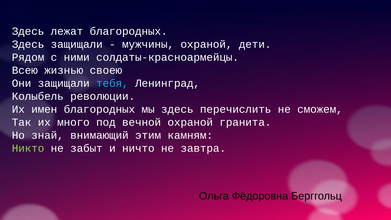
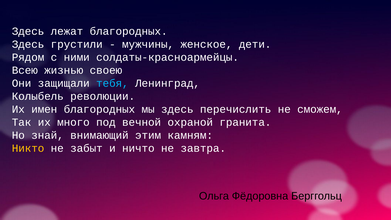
Здесь защищали: защищали -> грустили (77, 44)
мужчины охраной: охраной -> женское (206, 44)
Никто colour: light green -> yellow (28, 148)
